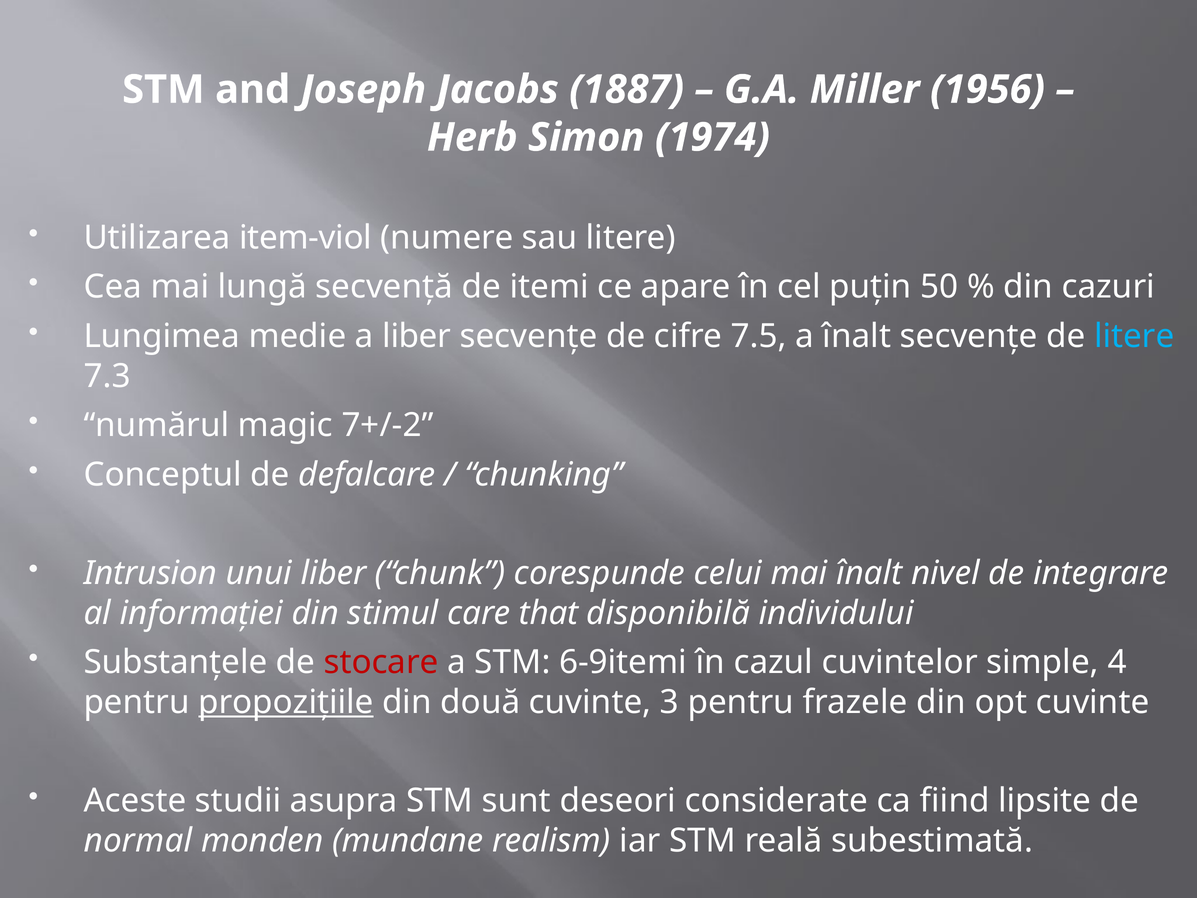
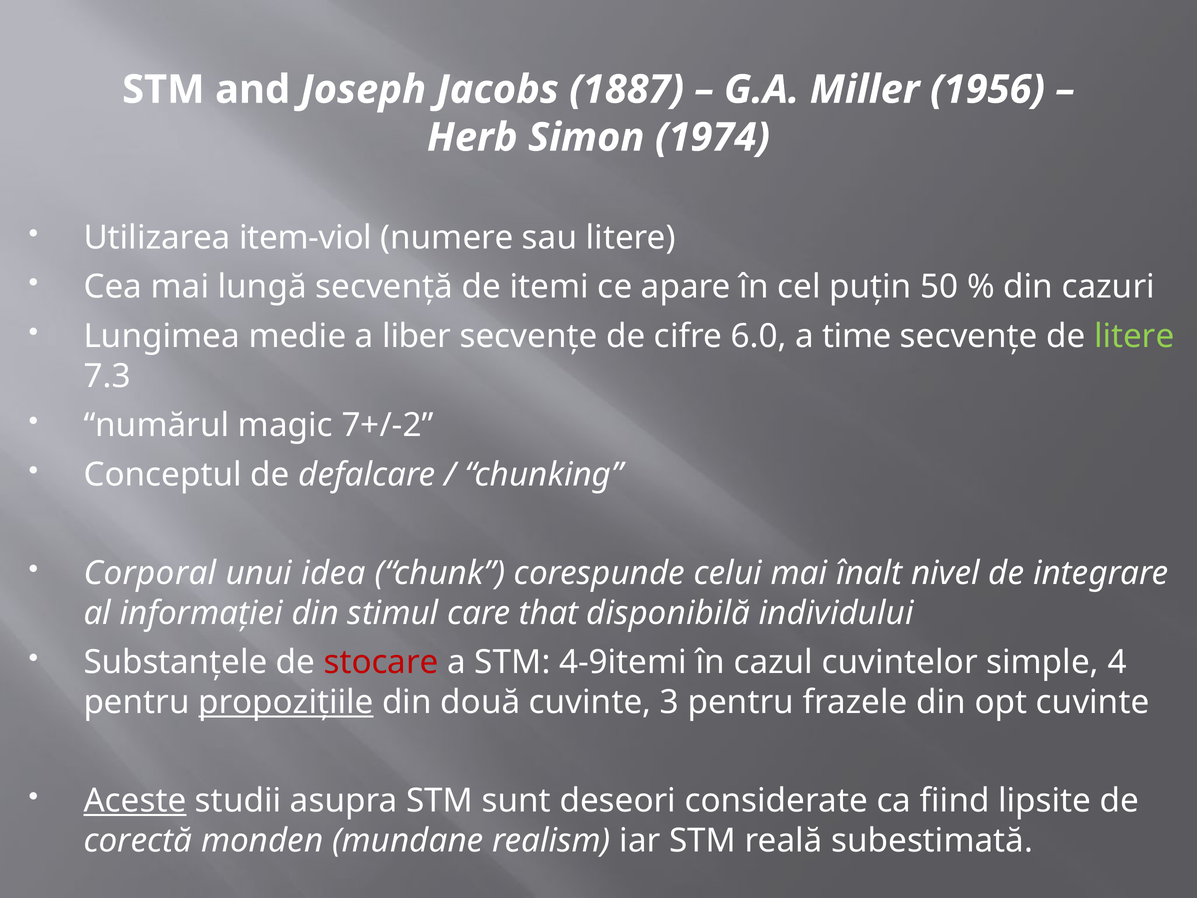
7.5: 7.5 -> 6.0 (759, 336)
a înalt: înalt -> time (857, 336)
litere colour: light blue -> light green (1134, 336)
Intrusion: Intrusion -> Corporal (150, 573)
unui liber: liber -> idea (333, 573)
6-9itemi: 6-9itemi -> 4-9itemi (623, 662)
Aceste underline: none -> present (135, 801)
normal: normal -> corectă (138, 841)
